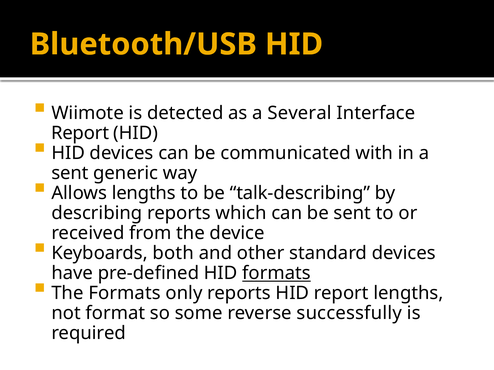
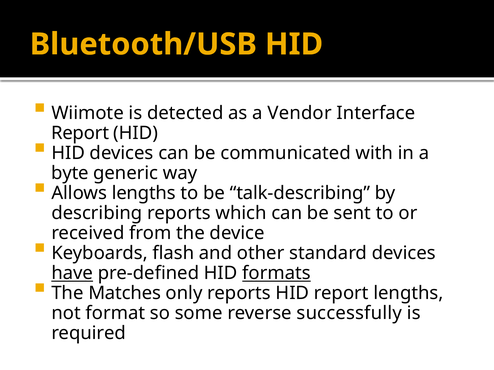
Several: Several -> Vendor (300, 113)
sent: sent -> byte (70, 173)
both: both -> flash (173, 253)
have underline: none -> present (72, 274)
The Formats: Formats -> Matches (125, 294)
